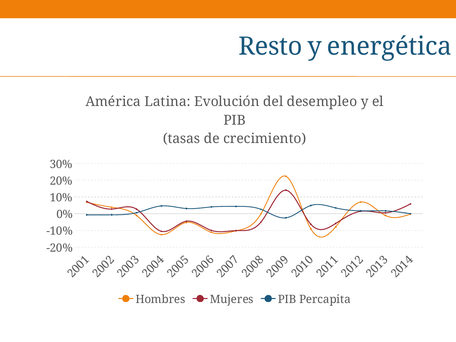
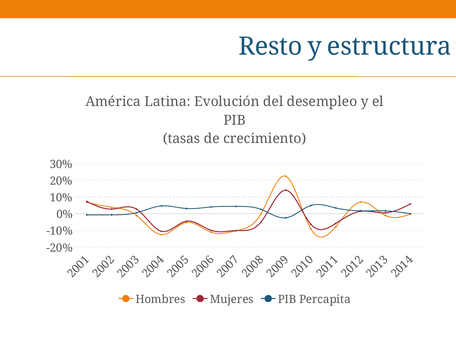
energética: energética -> estructura (389, 46)
